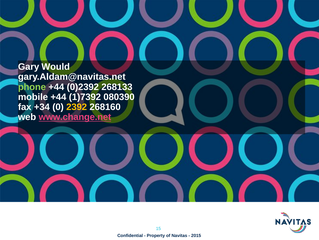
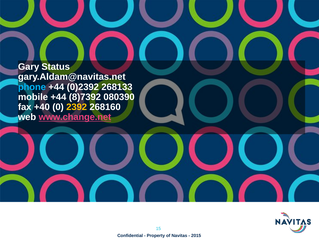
Would: Would -> Status (56, 67)
phone colour: light green -> light blue (32, 87)
1)7392: 1)7392 -> 8)7392 (85, 97)
+34: +34 -> +40 (42, 107)
